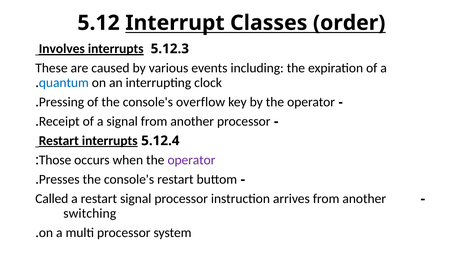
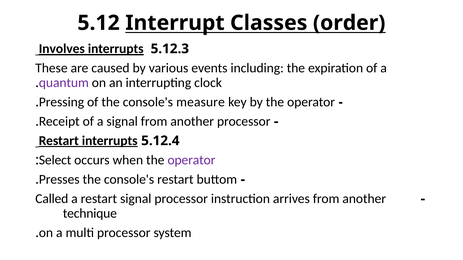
quantum colour: blue -> purple (64, 83)
overflow: overflow -> measure (201, 102)
Those: Those -> Select (55, 160)
switching: switching -> technique (90, 214)
